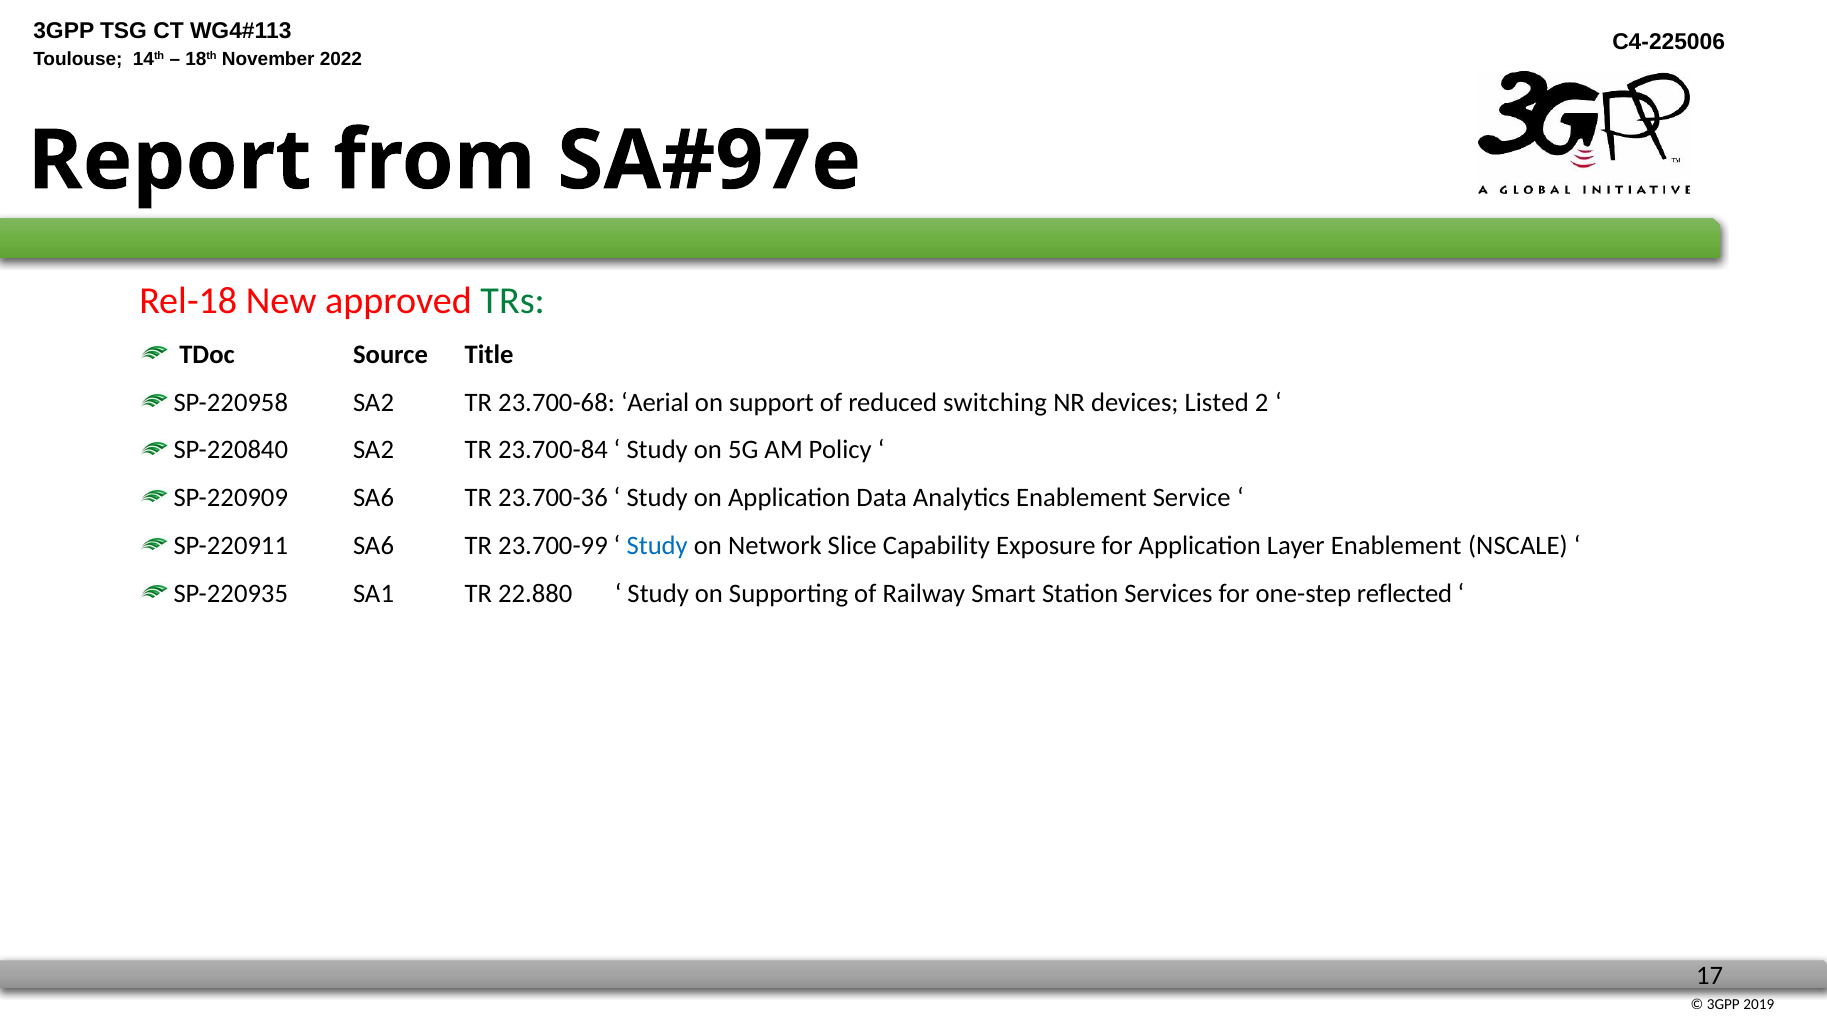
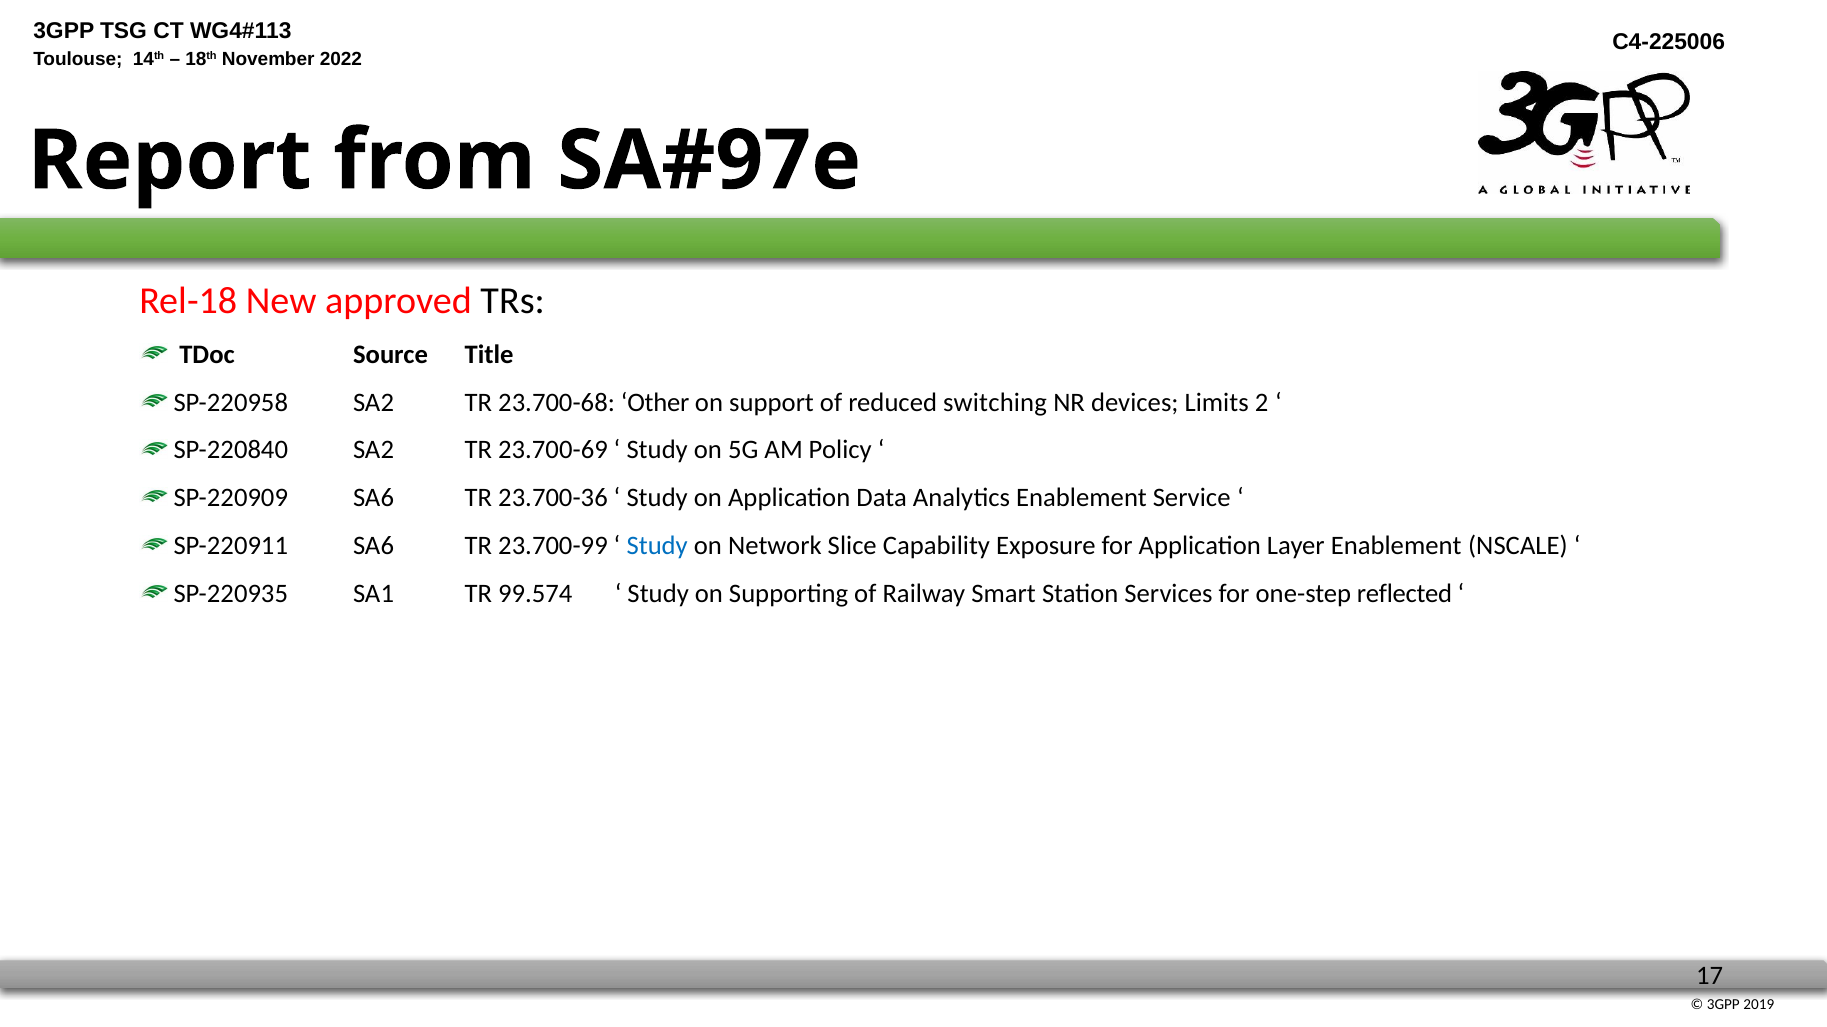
TRs colour: green -> black (513, 301)
Aerial: Aerial -> Other (655, 403)
Listed: Listed -> Limits (1217, 403)
23.700-84: 23.700-84 -> 23.700-69 (553, 451)
22.880: 22.880 -> 99.574 (535, 594)
